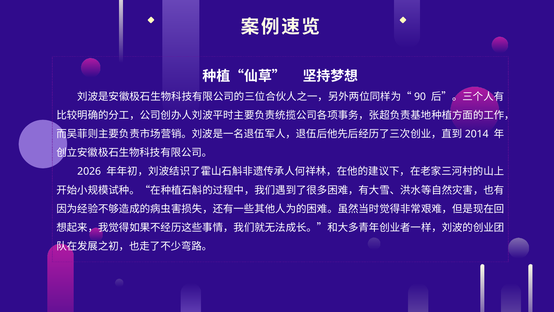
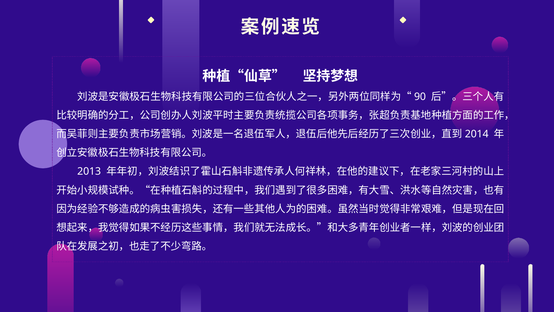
2026: 2026 -> 2013 (89, 171)
